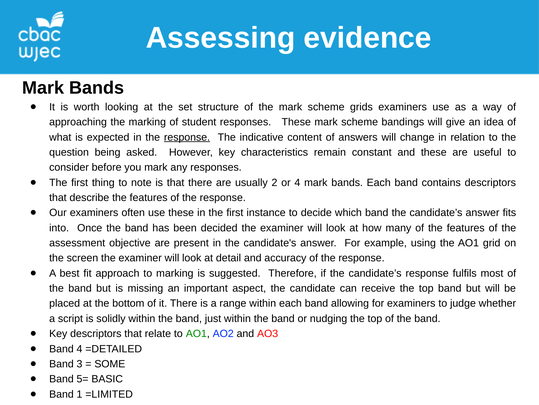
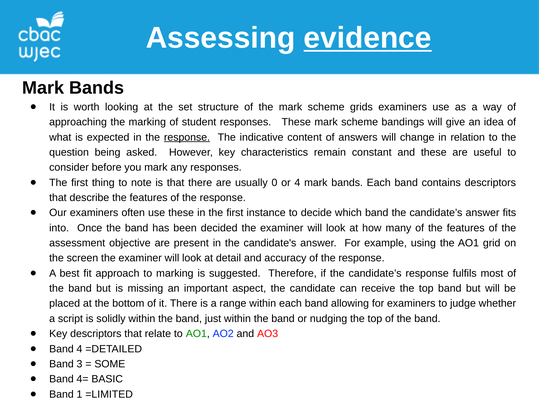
evidence underline: none -> present (368, 38)
2: 2 -> 0 (274, 182)
5=: 5= -> 4= (83, 378)
